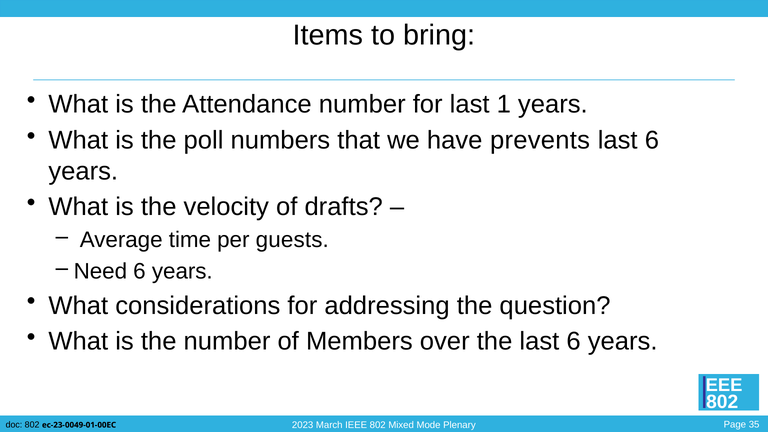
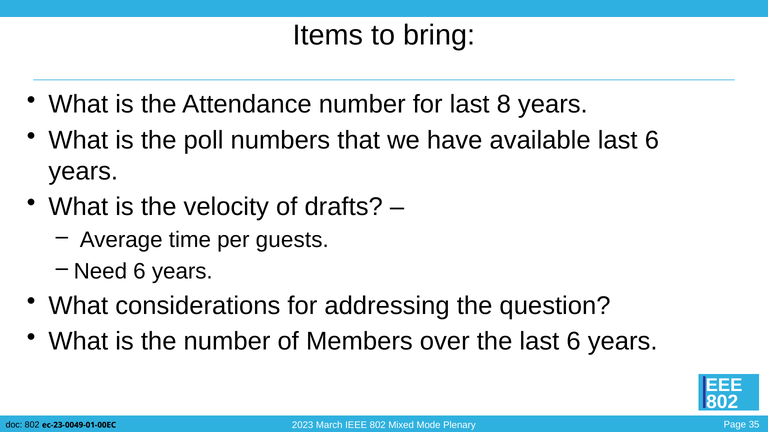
1: 1 -> 8 (504, 105)
prevents: prevents -> available (540, 140)
